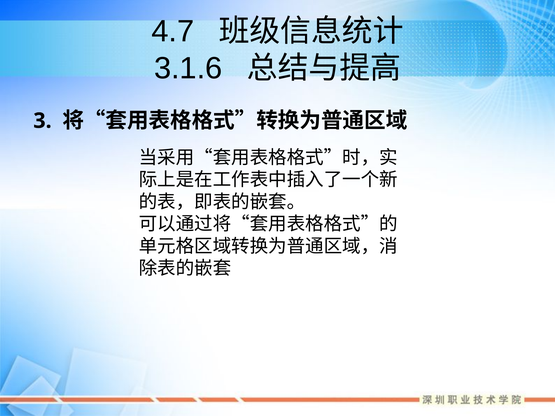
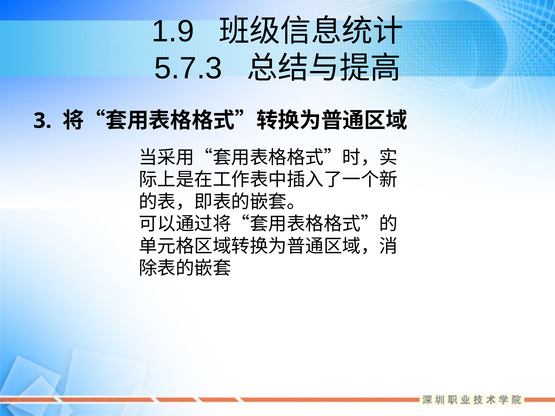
4.7: 4.7 -> 1.9 (173, 31)
3.1.6: 3.1.6 -> 5.7.3 (188, 68)
